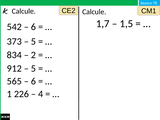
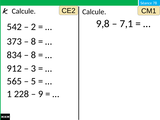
1,7: 1,7 -> 9,8 (103, 24)
1,5: 1,5 -> 7,1 (126, 24)
6: 6 -> 2 (33, 27)
5: 5 -> 8 (33, 41)
2: 2 -> 8 (33, 55)
5: 5 -> 3 (33, 68)
6: 6 -> 5 (33, 81)
226: 226 -> 228 (21, 94)
4: 4 -> 9 (41, 94)
